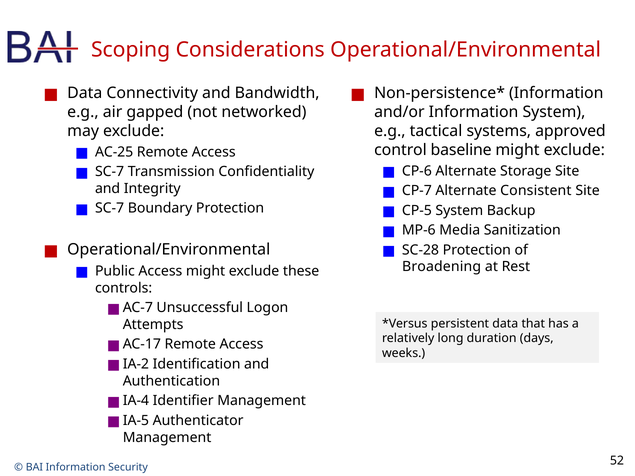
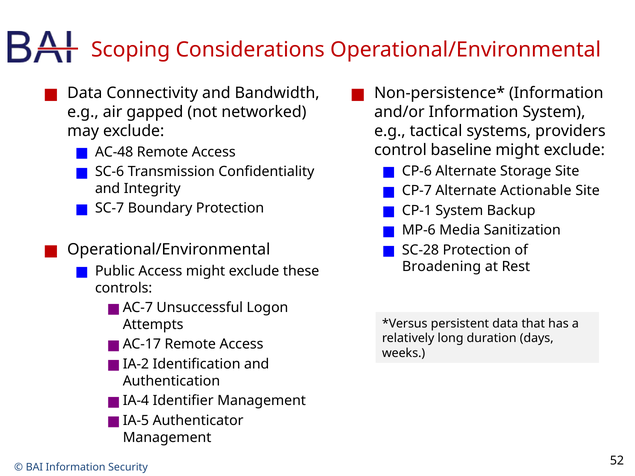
approved: approved -> providers (570, 131)
AC-25: AC-25 -> AC-48 (114, 152)
SC-7: SC-7 -> SC-6 (110, 172)
Consistent: Consistent -> Actionable (536, 191)
CP-5: CP-5 -> CP-1 (417, 211)
